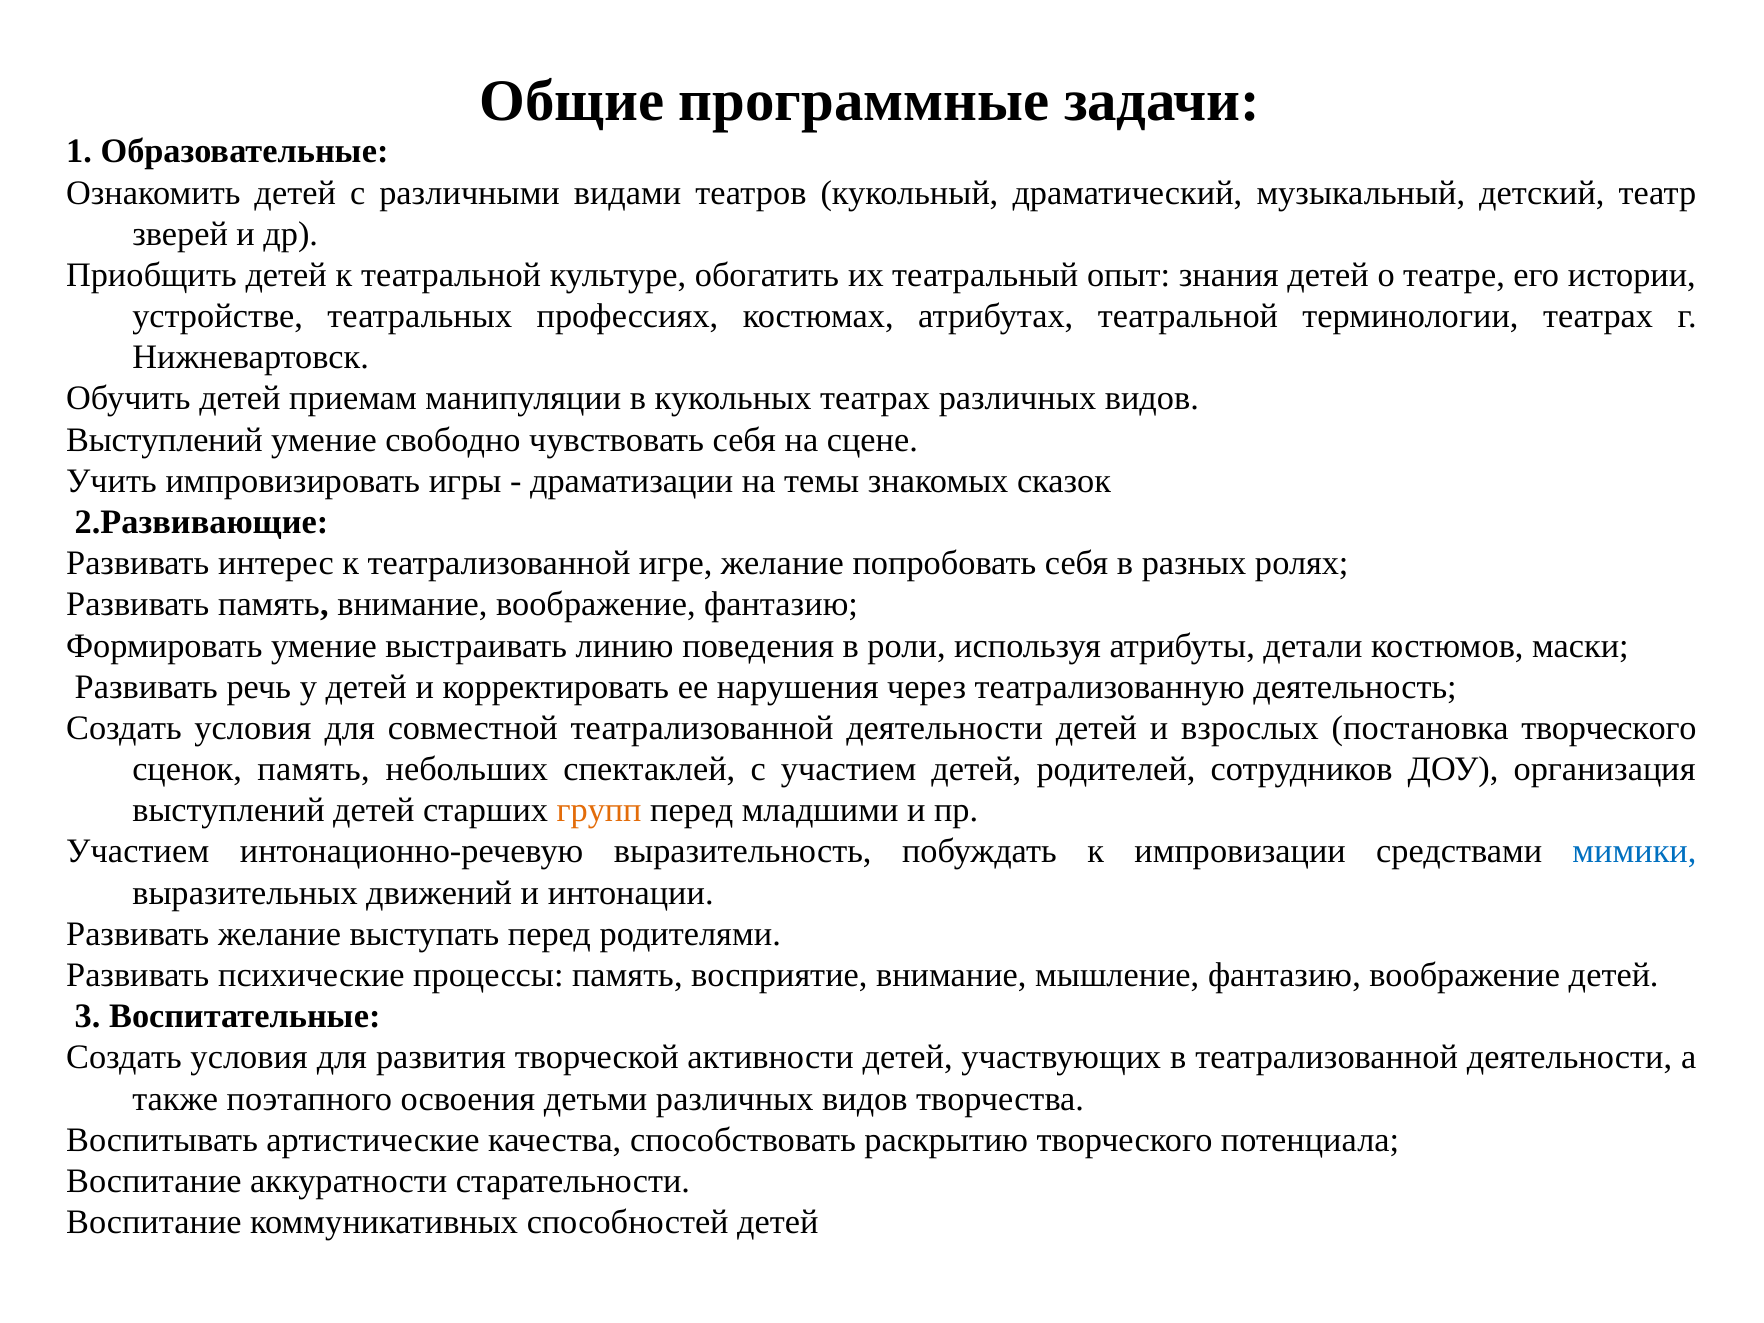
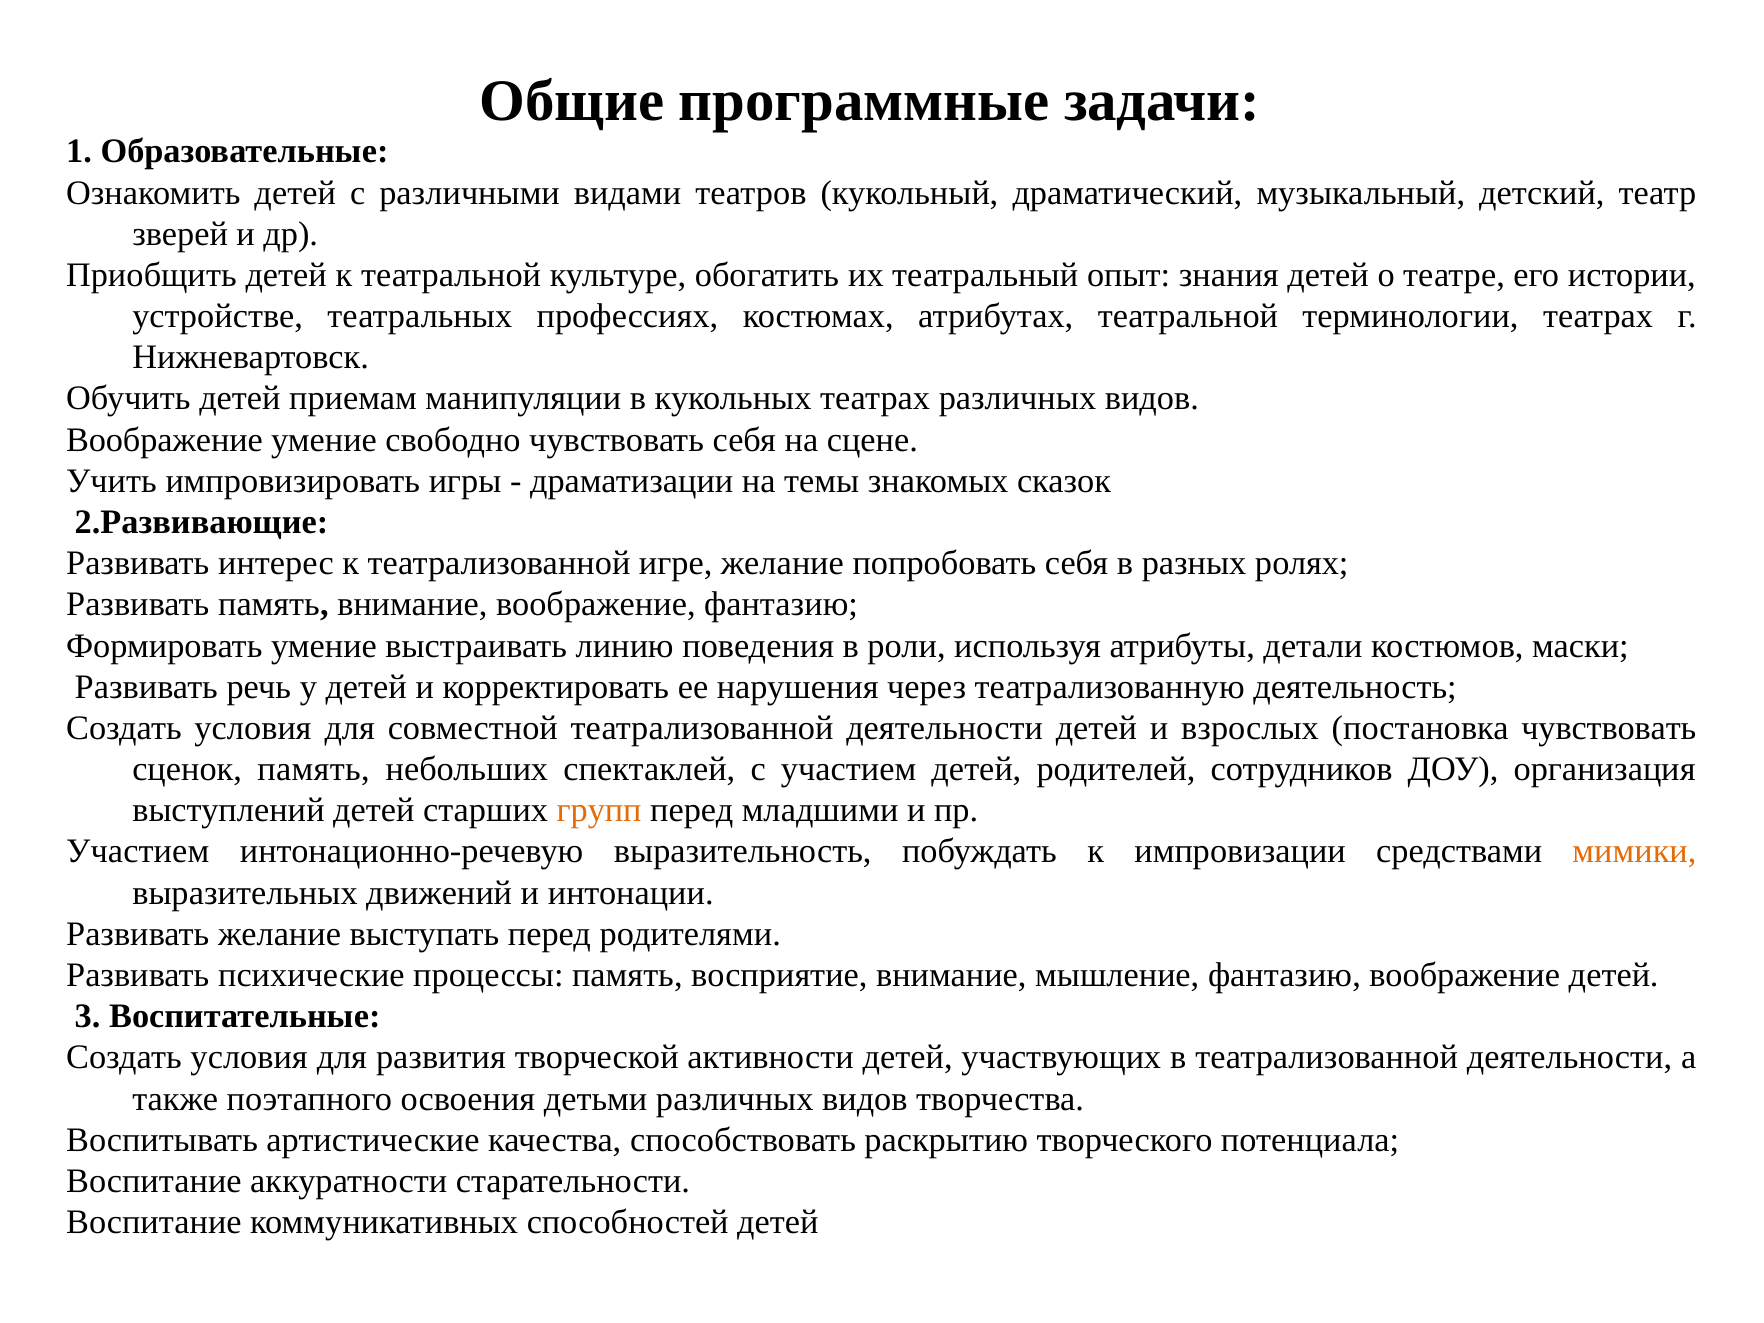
Выступлений: Выступлений -> Воображение (164, 440)
постановка творческого: творческого -> чувствовать (1609, 728)
мимики colour: blue -> orange (1634, 852)
